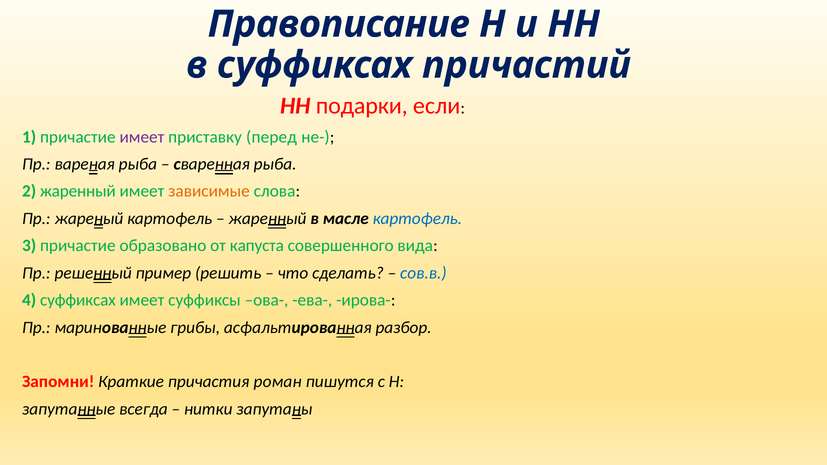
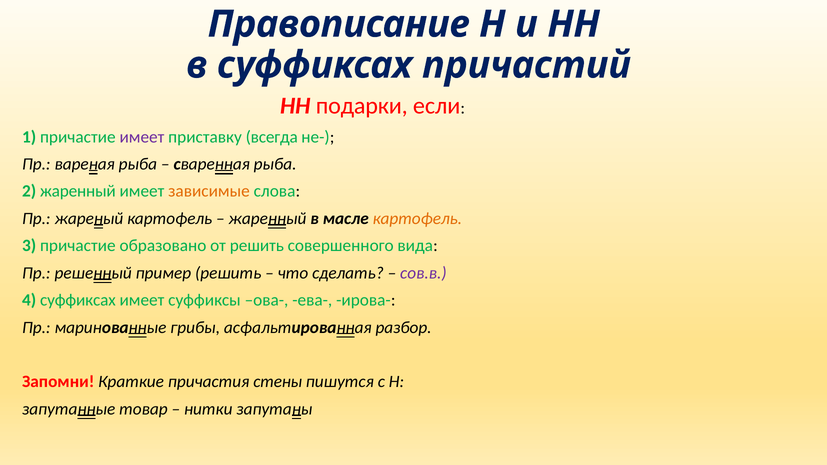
перед: перед -> всегда (272, 137)
картофель colour: blue -> orange (417, 219)
от капуста: капуста -> решить (257, 246)
сов.в colour: blue -> purple (423, 273)
роман: роман -> стены (278, 382)
всегда: всегда -> товар (143, 409)
